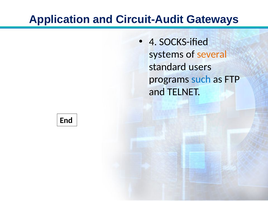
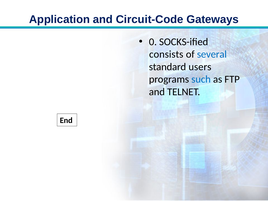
Circuit-Audit: Circuit-Audit -> Circuit-Code (150, 19)
4: 4 -> 0 (153, 42)
systems: systems -> consists (166, 54)
several colour: orange -> blue (212, 54)
